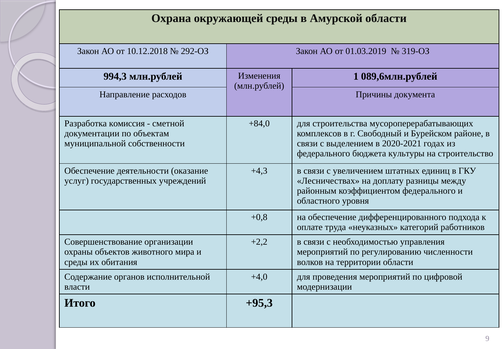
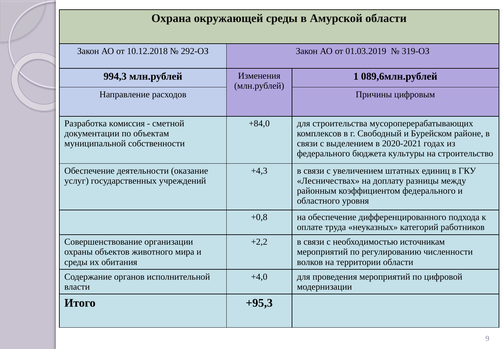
документа: документа -> цифровым (415, 95)
управления: управления -> источникам (422, 242)
